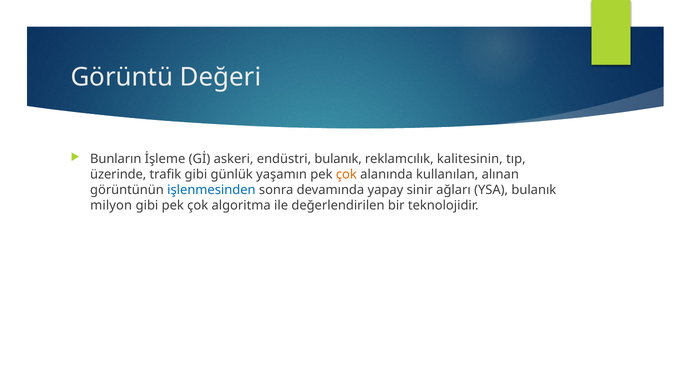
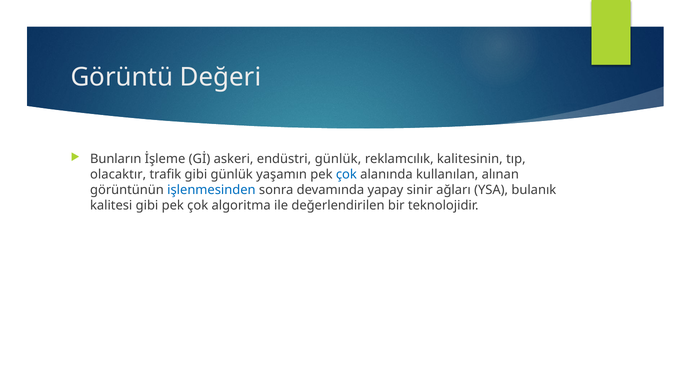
endüstri bulanık: bulanık -> günlük (338, 159)
üzerinde: üzerinde -> olacaktır (118, 174)
çok colour: orange -> blue (346, 174)
milyon: milyon -> kalitesi (111, 205)
